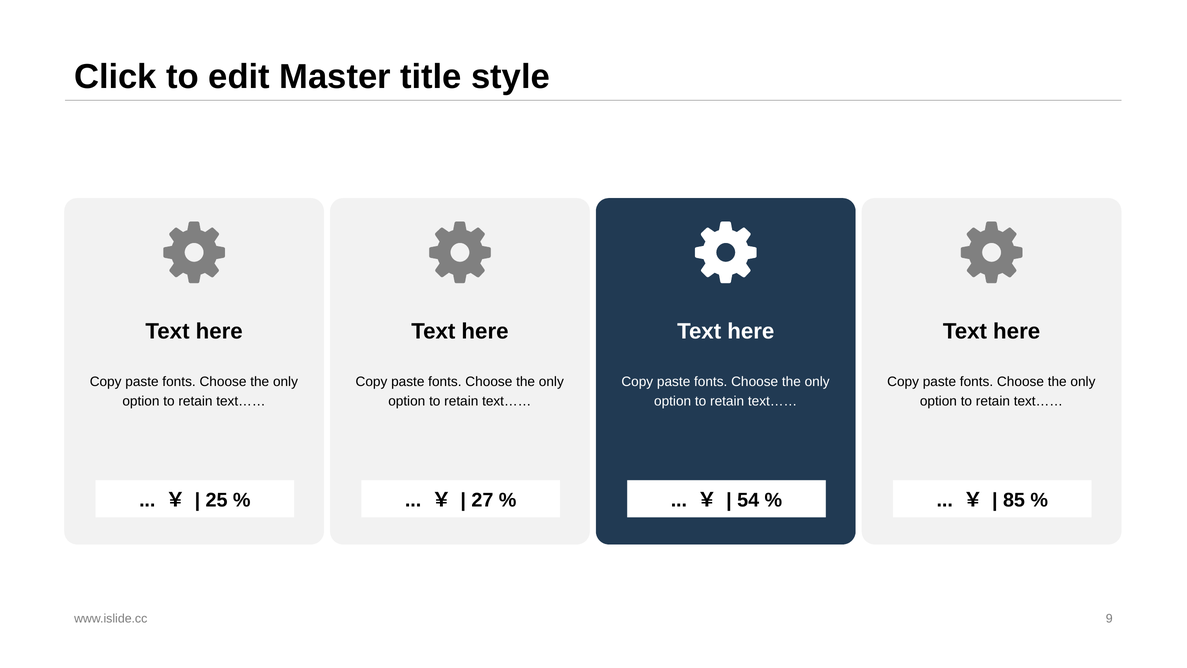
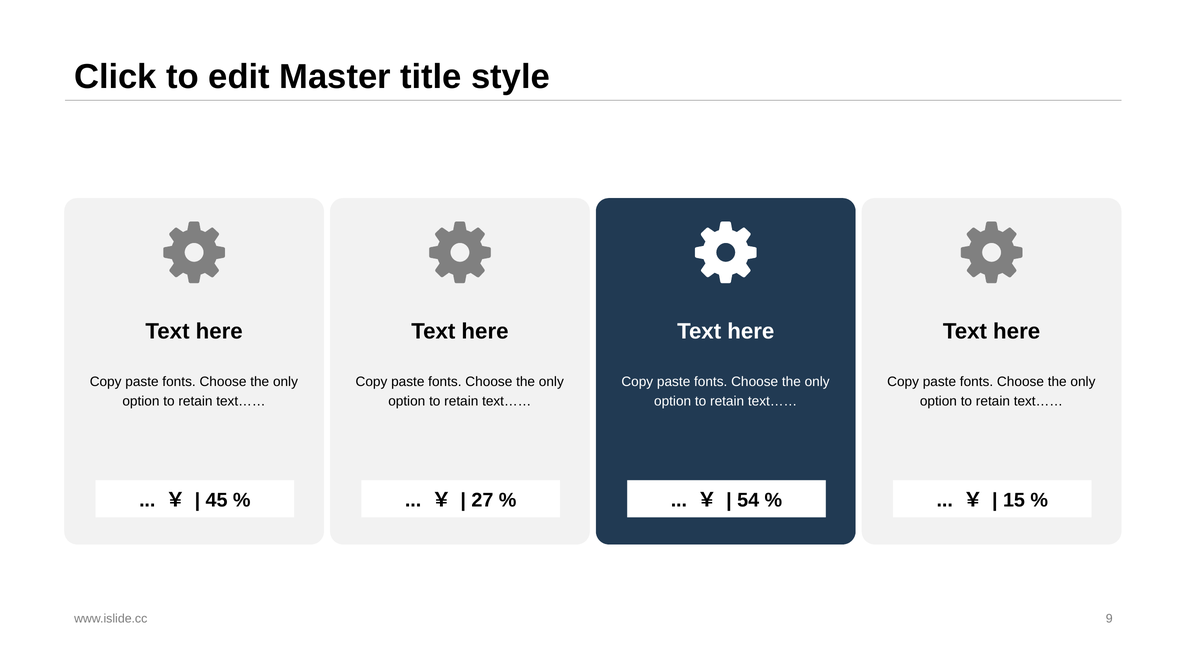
25: 25 -> 45 (217, 500)
85: 85 -> 15 (1014, 500)
